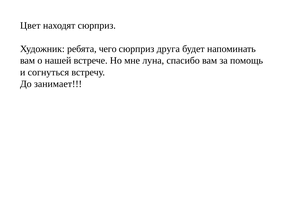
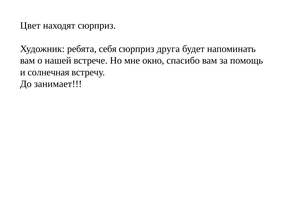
чего: чего -> себя (108, 49)
луна: луна -> окно (153, 61)
согнуться: согнуться -> солнечная (48, 72)
